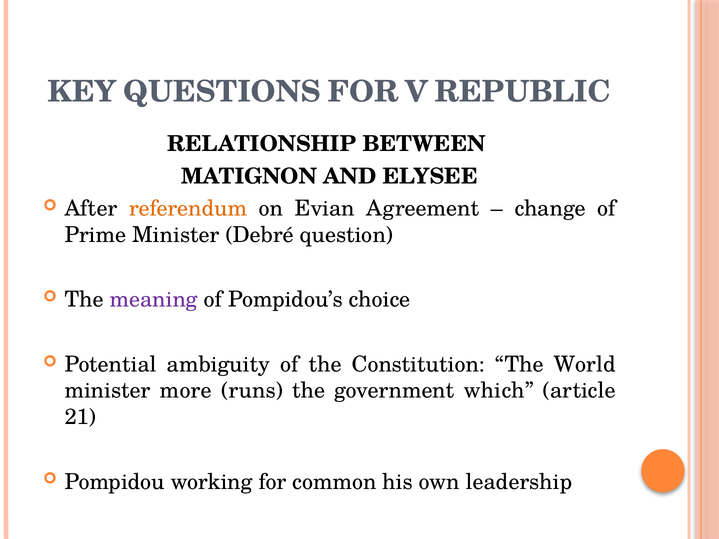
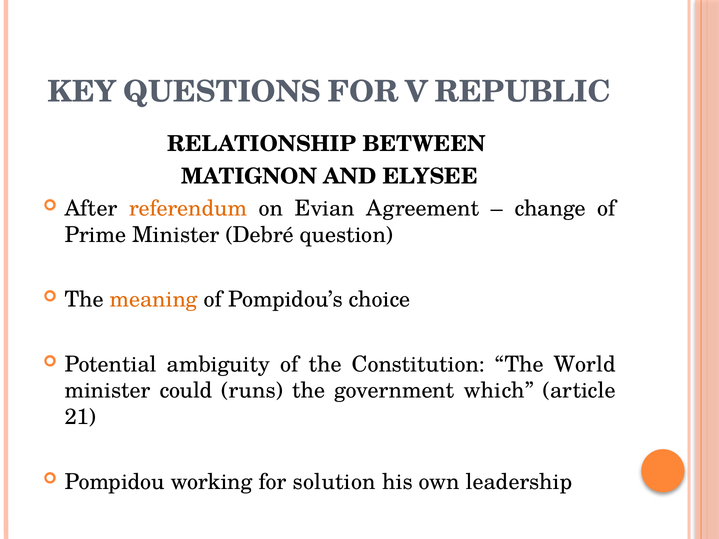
meaning colour: purple -> orange (154, 300)
more: more -> could (186, 391)
common: common -> solution (334, 482)
